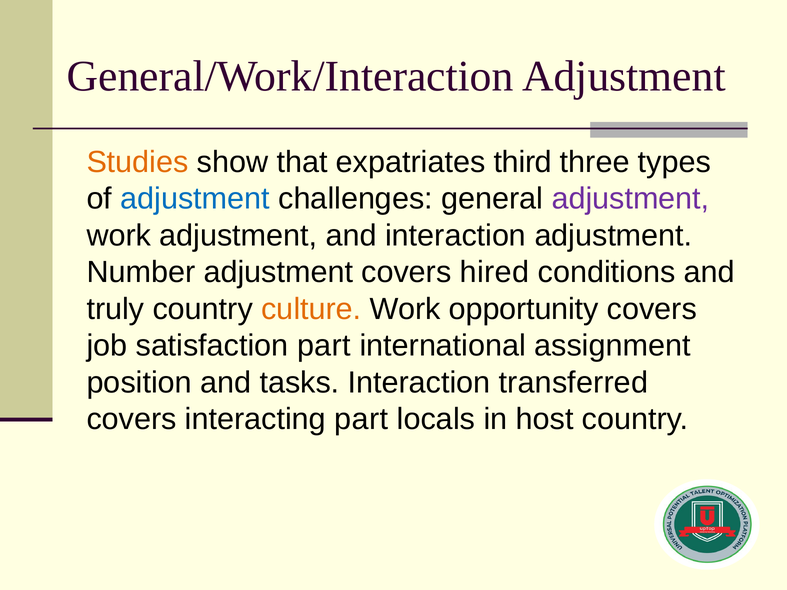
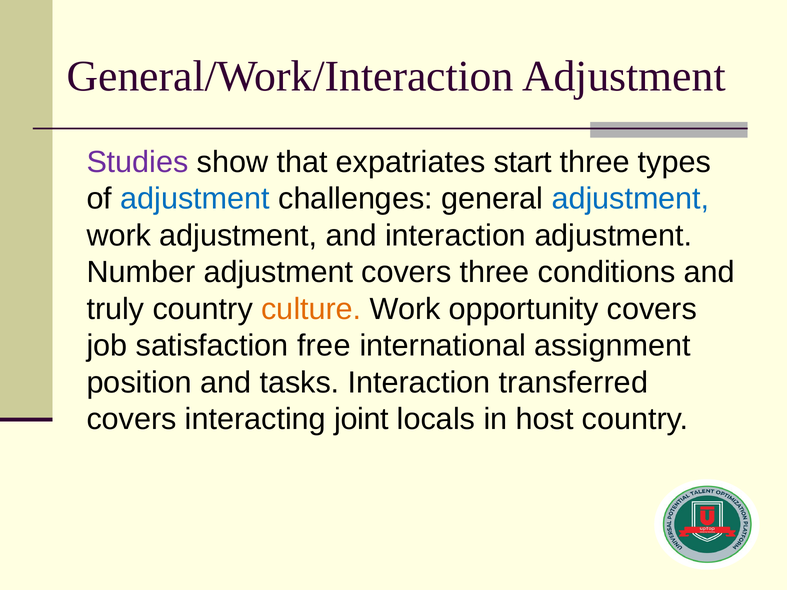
Studies colour: orange -> purple (137, 162)
third: third -> start (523, 162)
adjustment colour: purple -> blue (630, 199)
covers hired: hired -> three (495, 272)
satisfaction part: part -> free (324, 346)
interacting part: part -> joint (362, 419)
